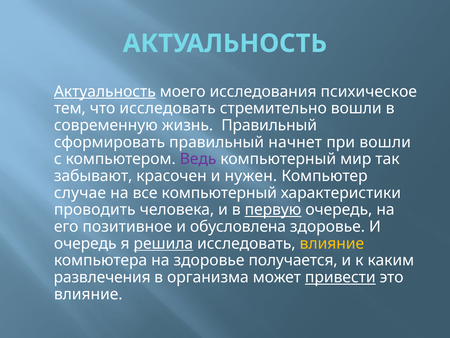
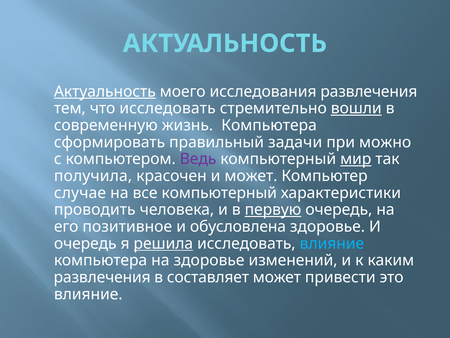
исследования психическое: психическое -> развлечения (369, 91)
вошли underline: none -> present (356, 108)
жизнь Правильный: Правильный -> Компьютера (269, 125)
начнет: начнет -> задачи (295, 142)
при вошли: вошли -> можно (385, 142)
мир underline: none -> present (356, 159)
забывают: забывают -> получила (93, 176)
и нужен: нужен -> может (251, 176)
влияние colour: yellow -> light blue (332, 243)
получается: получается -> изменений (293, 260)
организма: организма -> составляет (208, 277)
привести underline: present -> none (340, 277)
